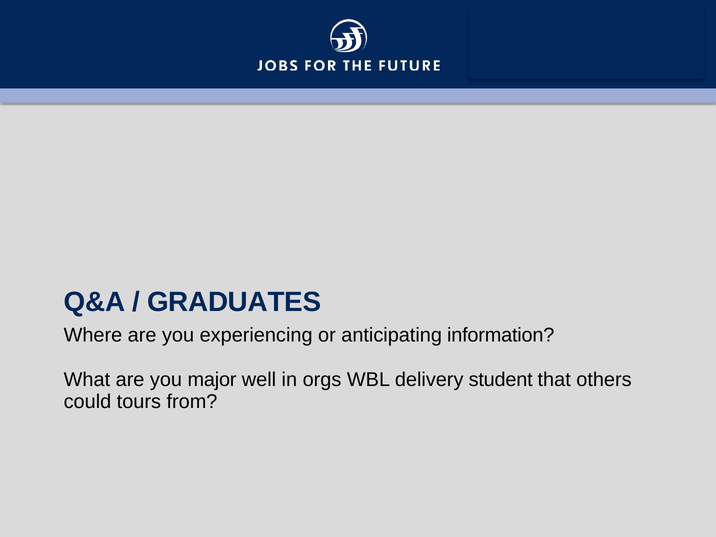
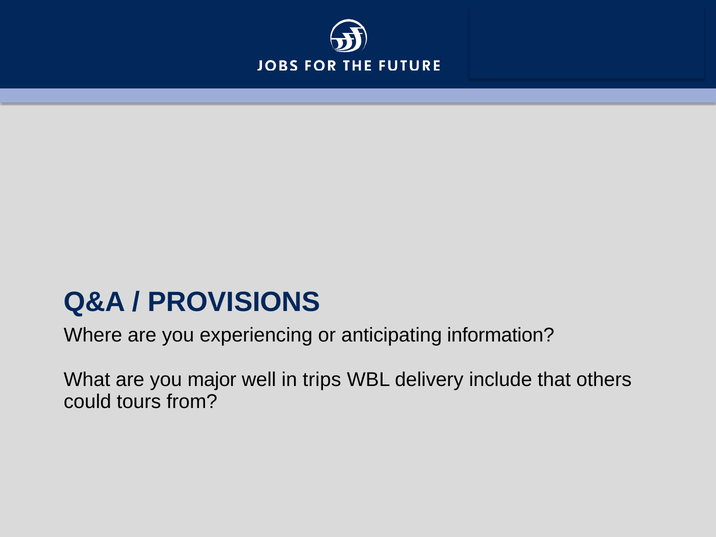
GRADUATES: GRADUATES -> PROVISIONS (234, 302)
orgs: orgs -> trips (322, 380)
student: student -> include (501, 380)
